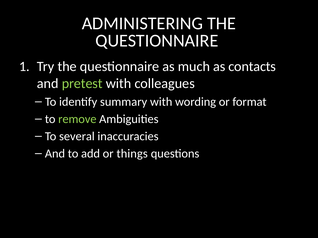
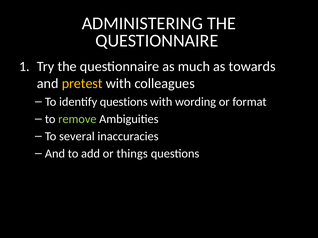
contacts: contacts -> towards (252, 67)
pretest colour: light green -> yellow (82, 84)
identify summary: summary -> questions (124, 102)
